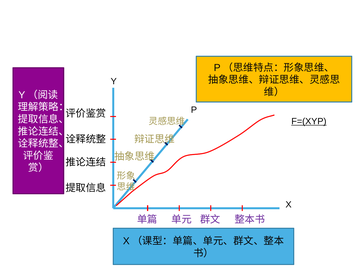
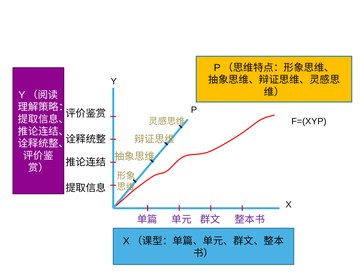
F=(XYP underline: present -> none (309, 121)
